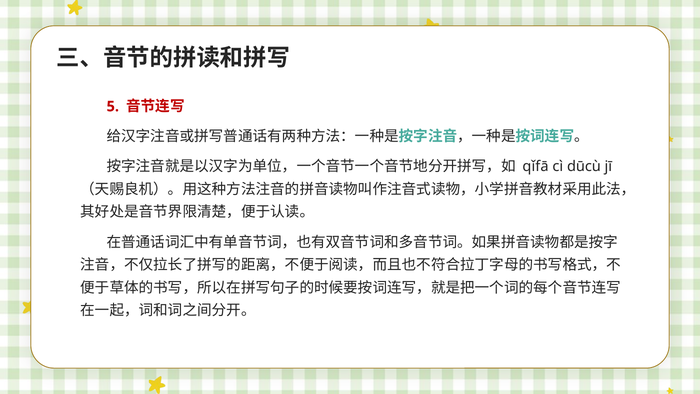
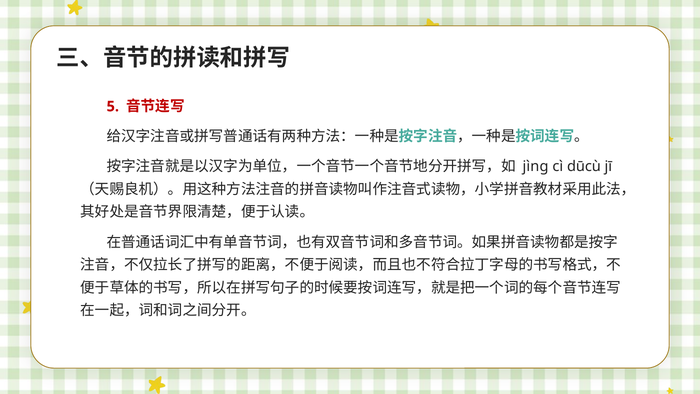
qǐfā: qǐfā -> jìng (536, 167)
